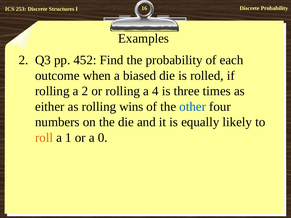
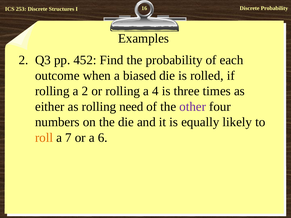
wins: wins -> need (131, 107)
other colour: blue -> purple (193, 107)
1: 1 -> 7 (68, 138)
0: 0 -> 6 (103, 138)
